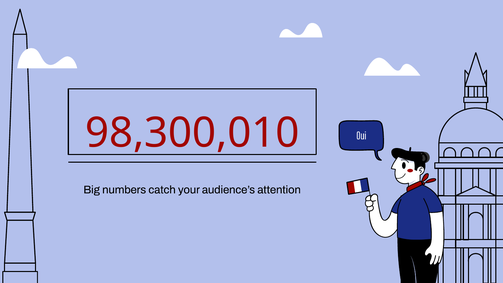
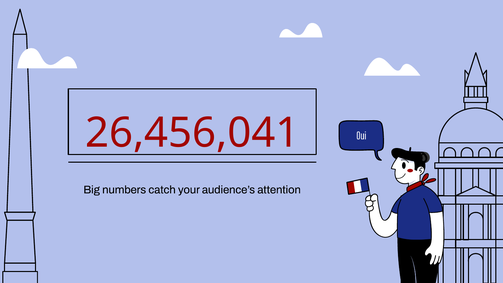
98,300,010: 98,300,010 -> 26,456,041 (192, 133)
